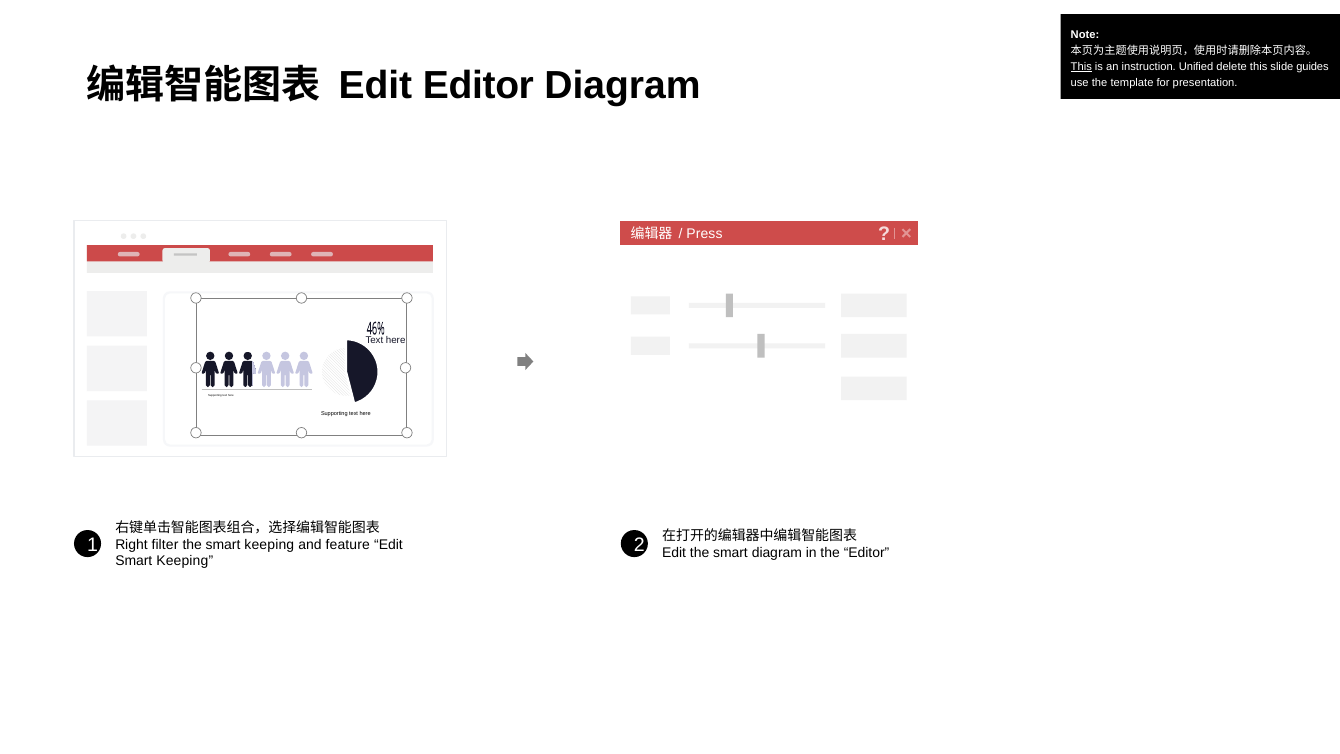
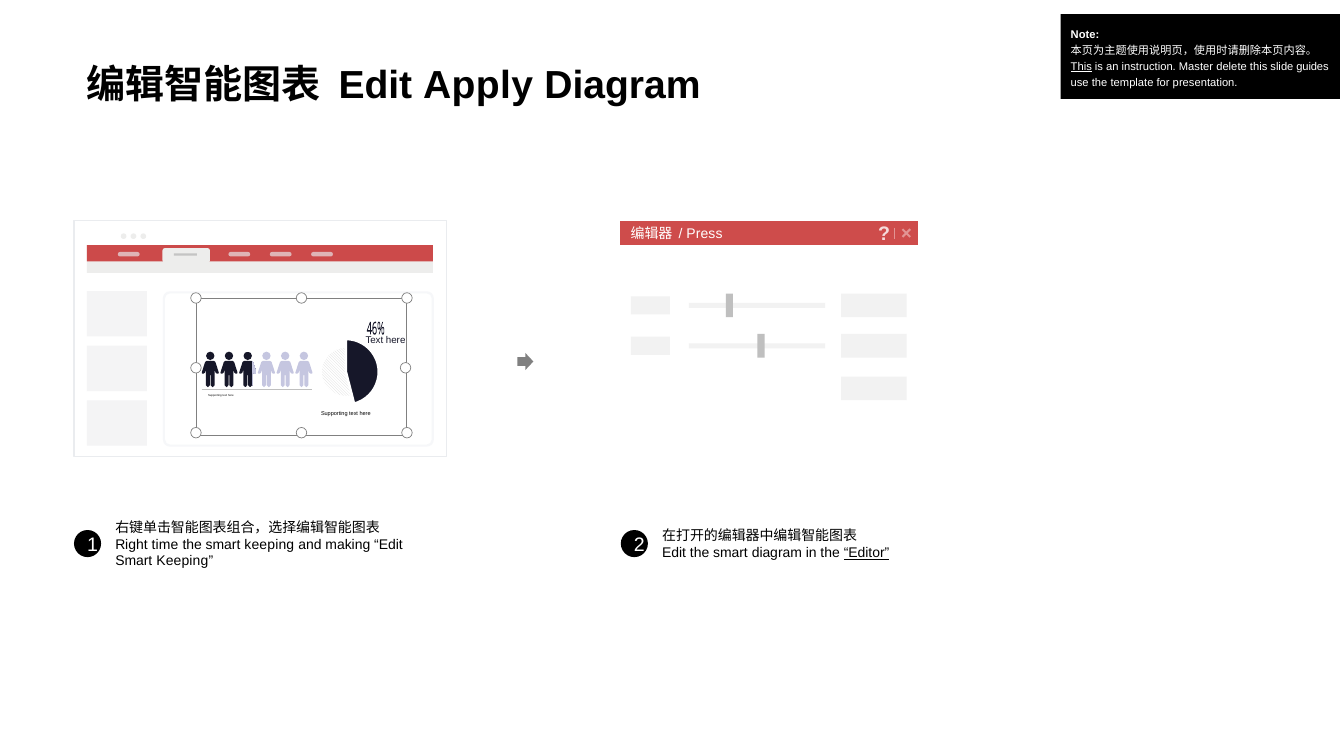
Unified: Unified -> Master (1196, 67)
Edit Editor: Editor -> Apply (478, 85)
filter: filter -> time (165, 544)
feature: feature -> making (348, 544)
Editor underline: none -> present (867, 553)
